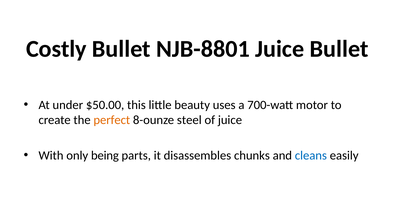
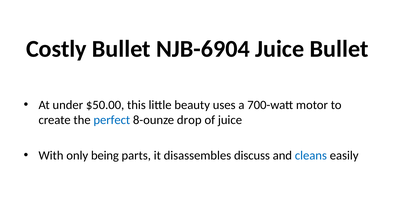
NJB-8801: NJB-8801 -> NJB-6904 (203, 49)
perfect colour: orange -> blue (112, 120)
steel: steel -> drop (189, 120)
chunks: chunks -> discuss (252, 155)
